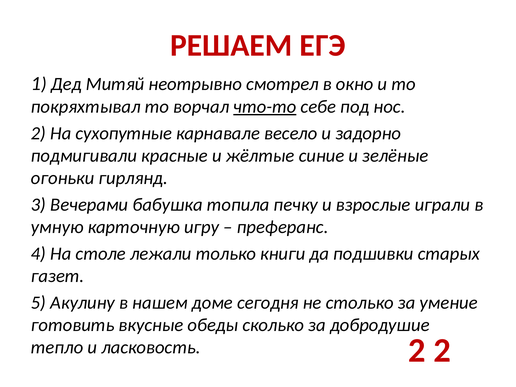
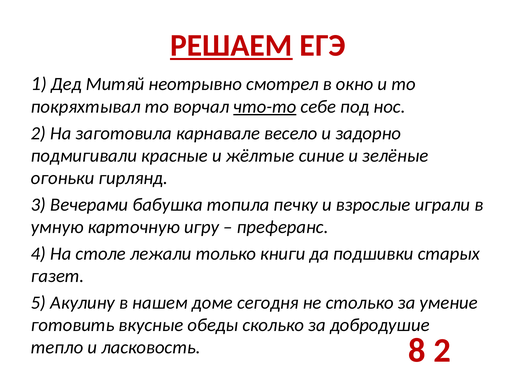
РЕШАЕМ underline: none -> present (231, 45)
сухопутные: сухопутные -> заготовила (124, 133)
ласковость 2: 2 -> 8 (417, 351)
